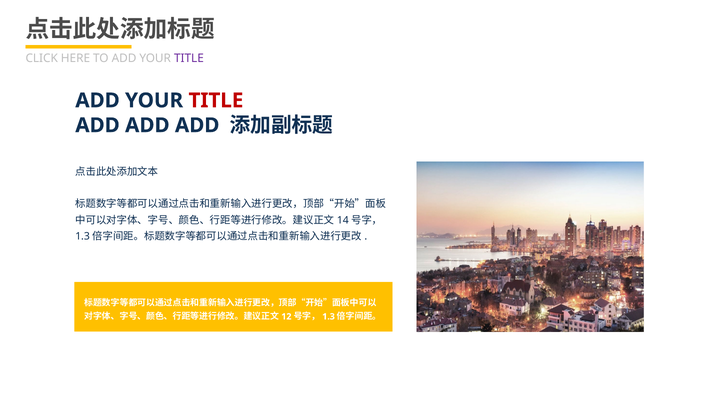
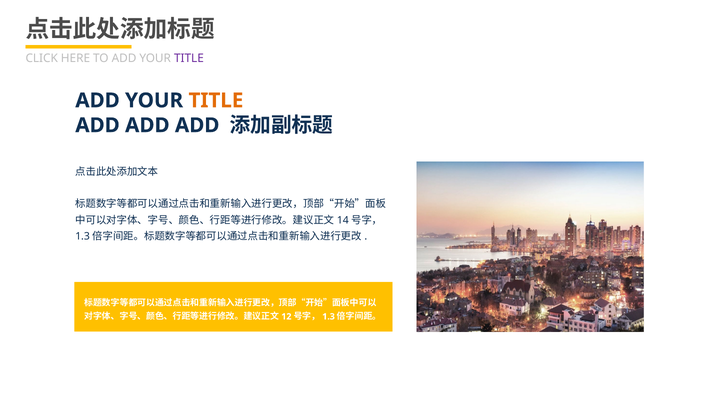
TITLE colour: red -> orange (216, 100)
